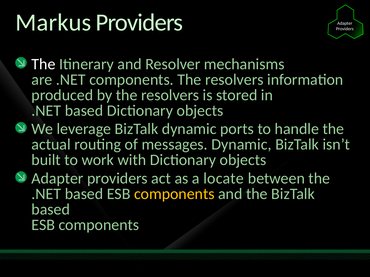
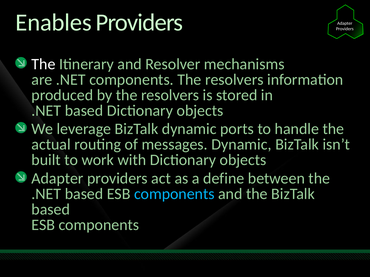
Markus: Markus -> Enables (54, 22)
locate: locate -> define (224, 179)
components colour: yellow -> light blue (174, 194)
